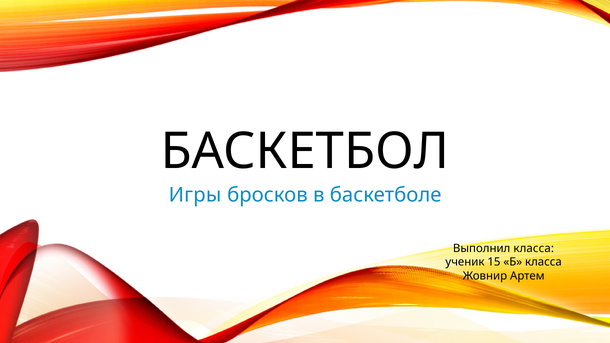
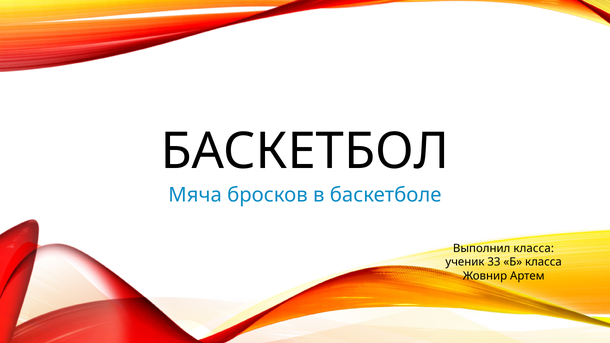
Игры: Игры -> Мяча (195, 195)
15: 15 -> 33 (494, 262)
